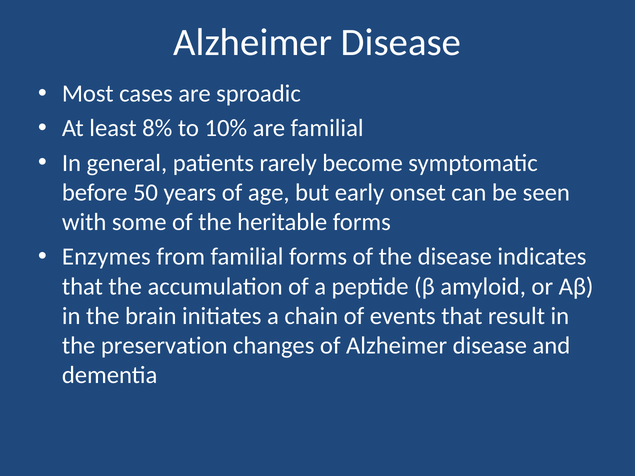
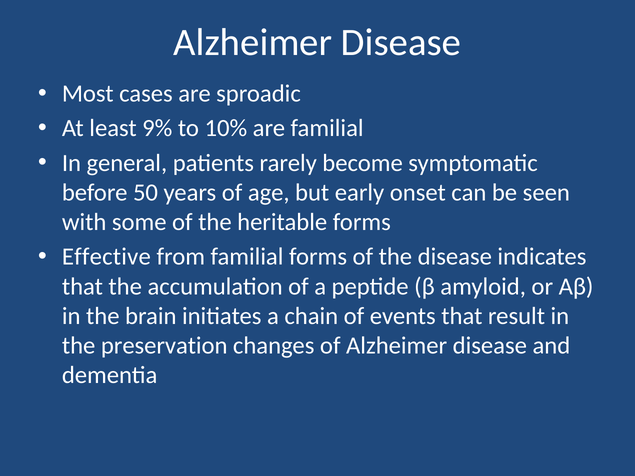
8%: 8% -> 9% (157, 128)
Enzymes: Enzymes -> Effective (106, 257)
